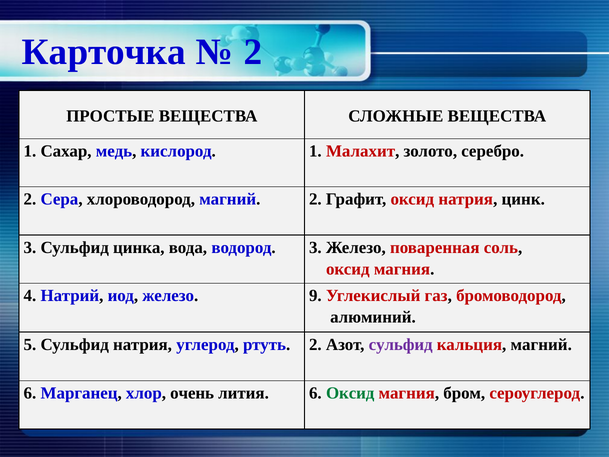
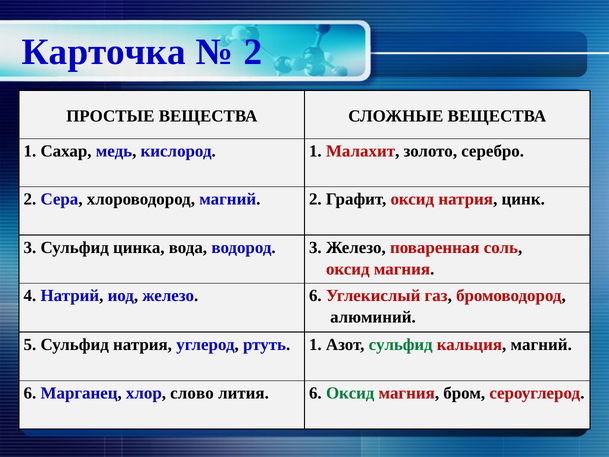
железо 9: 9 -> 6 (315, 296)
ртуть 2: 2 -> 1 (315, 344)
сульфид colour: purple -> green (401, 344)
очень: очень -> слово (192, 393)
